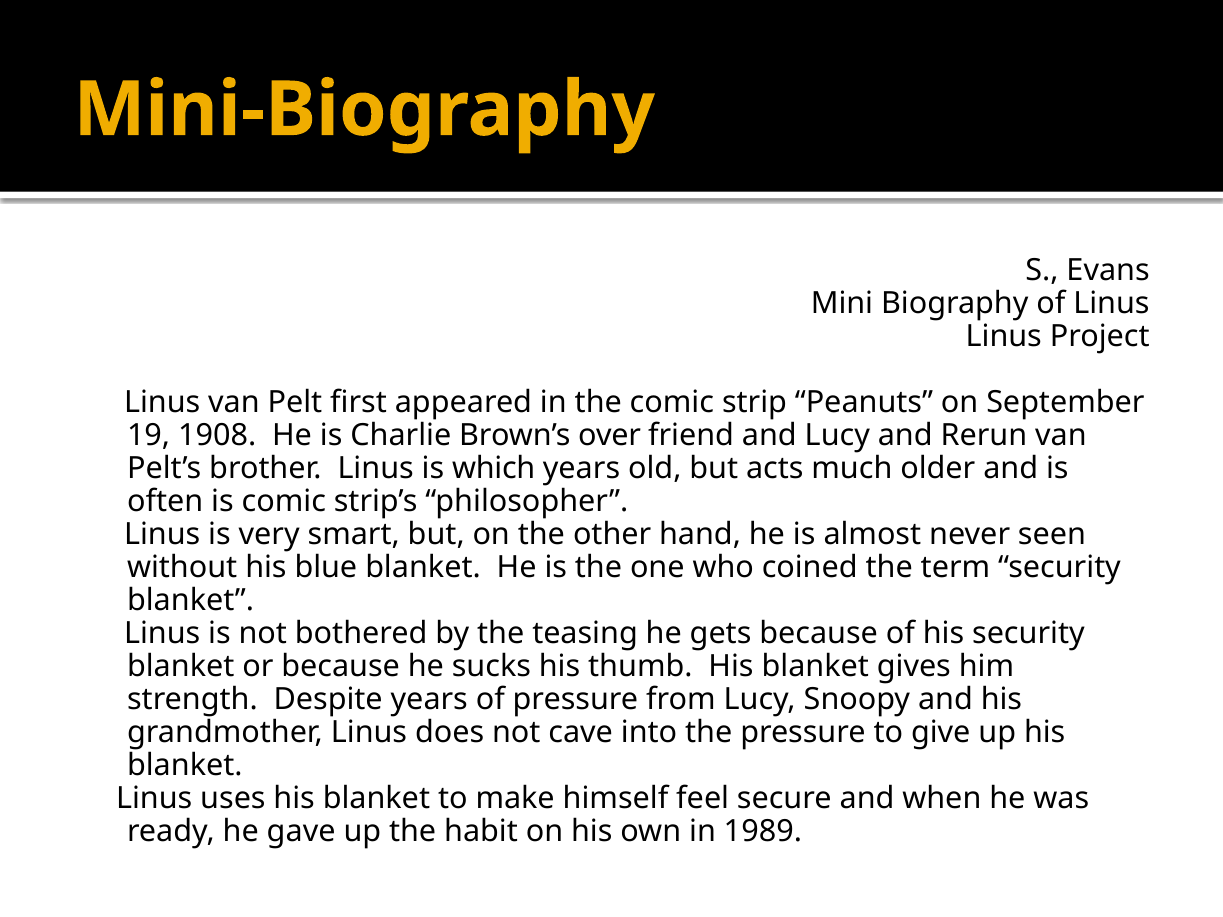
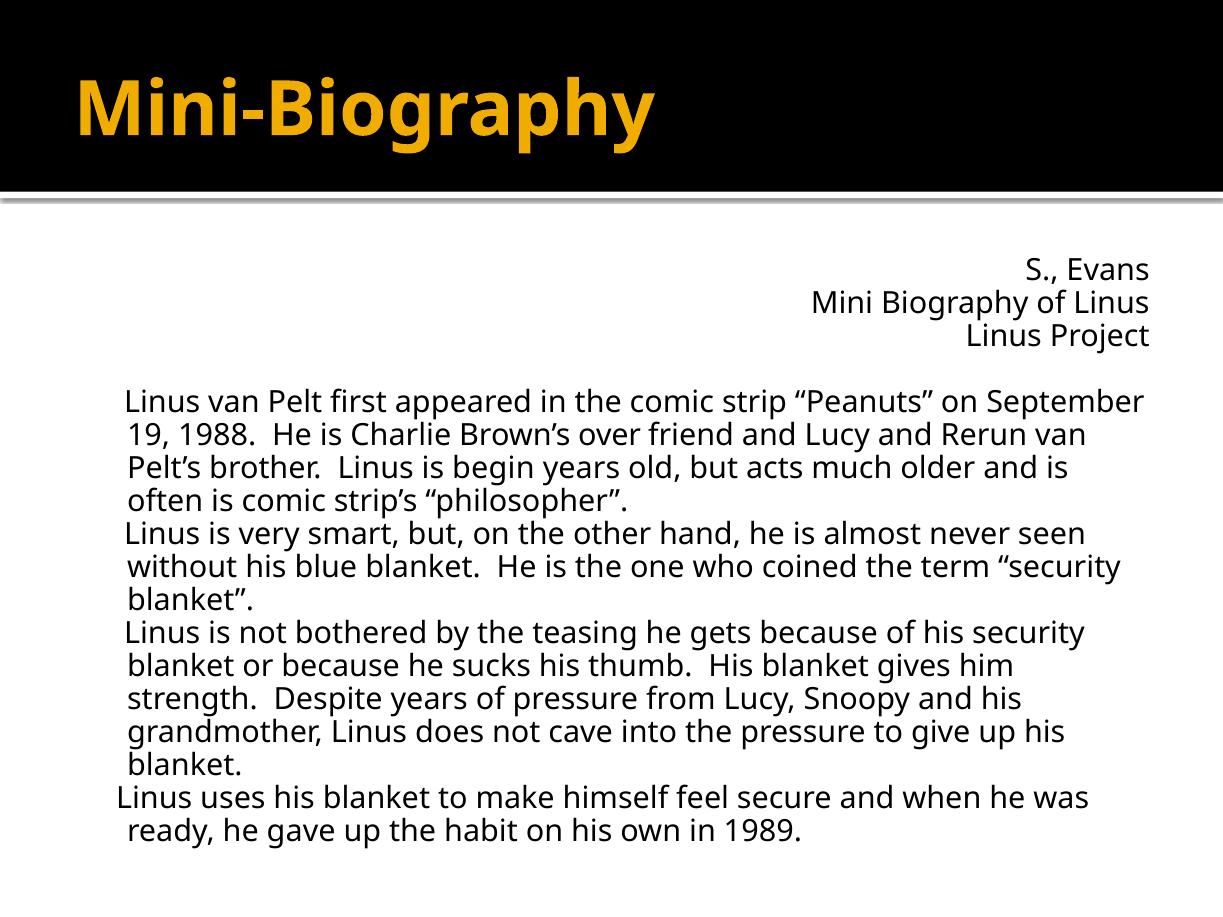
1908: 1908 -> 1988 (217, 435)
which: which -> begin (493, 468)
